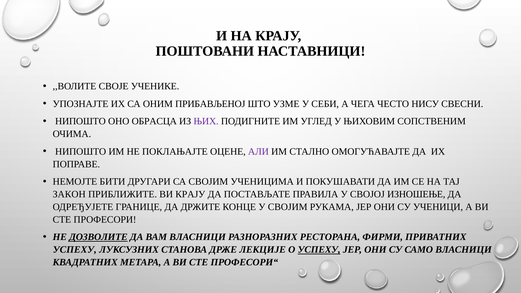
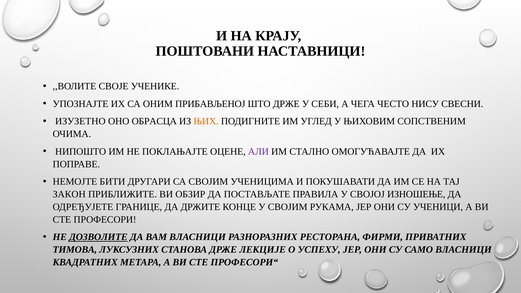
ШТО УЗМЕ: УЗМЕ -> ДРЖЕ (286, 104)
НИПОШТО: НИПОШТО -> ИЗУЗЕТНО (80, 121)
ЊИХ colour: purple -> orange (206, 121)
ВИ КРАЈУ: КРАЈУ -> ОБЗИР (190, 194)
УСПЕХУ: УСПЕХУ -> ТИМОВА (75, 250)
УСПЕХУ underline: present -> none (319, 250)
